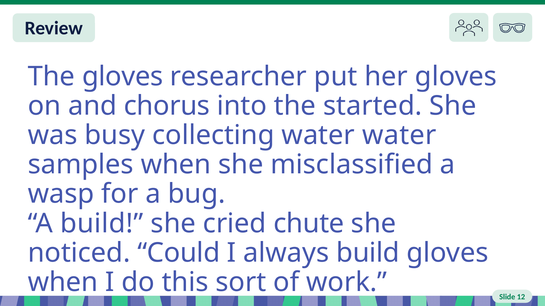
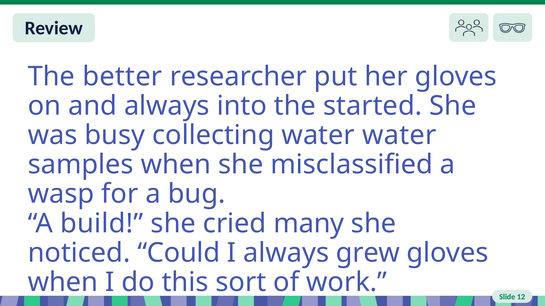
The gloves: gloves -> better (122, 77)
and chorus: chorus -> always (167, 106)
chute: chute -> many (309, 224)
always build: build -> grew (368, 253)
